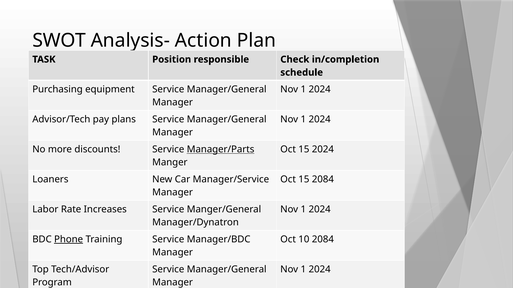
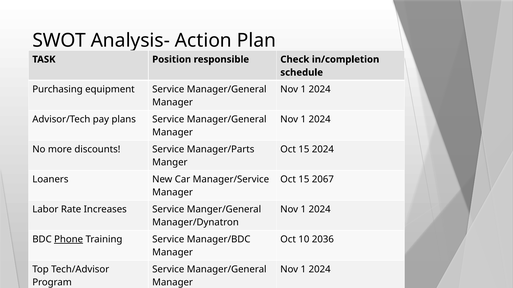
Manager/Parts underline: present -> none (221, 150)
15 2084: 2084 -> 2067 (323, 180)
10 2084: 2084 -> 2036 (323, 240)
